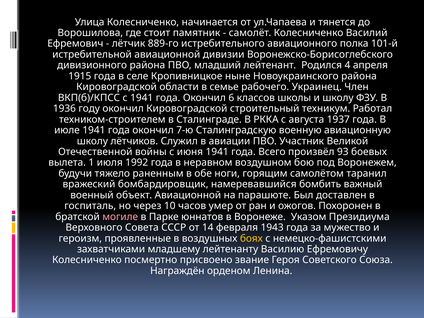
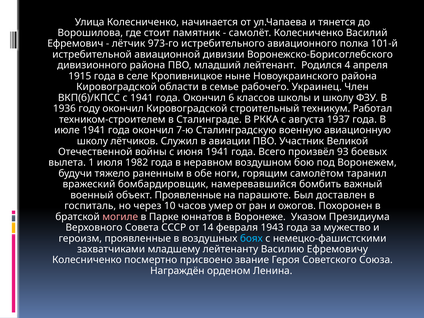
889-го: 889-го -> 973-го (163, 44)
1992: 1992 -> 1982 (137, 163)
объект Авиационной: Авиационной -> Проявленные (188, 195)
боях colour: yellow -> light blue (251, 238)
